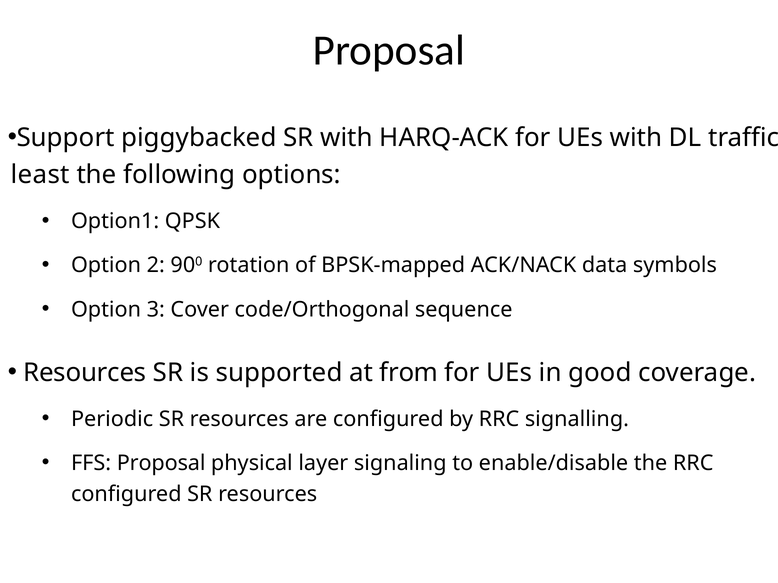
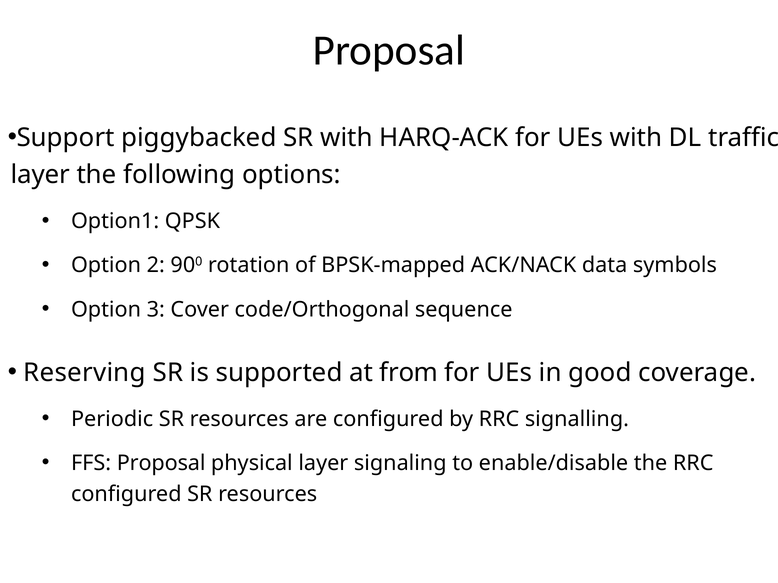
least: least -> layer (40, 175)
Resources: Resources -> Reserving (85, 373)
